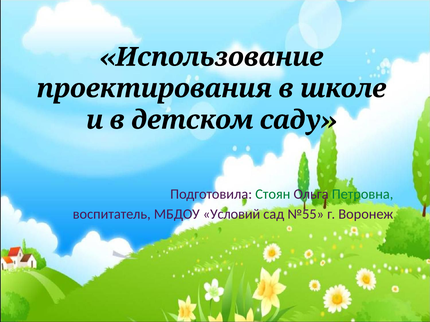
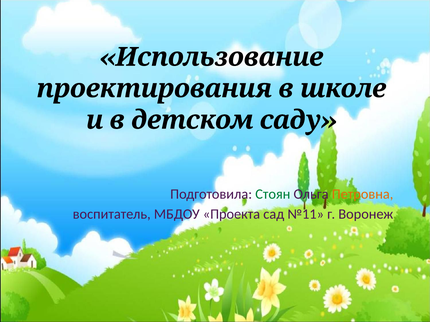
Петровна colour: green -> orange (363, 195)
Условий: Условий -> Проекта (232, 215)
№55: №55 -> №11 (306, 215)
